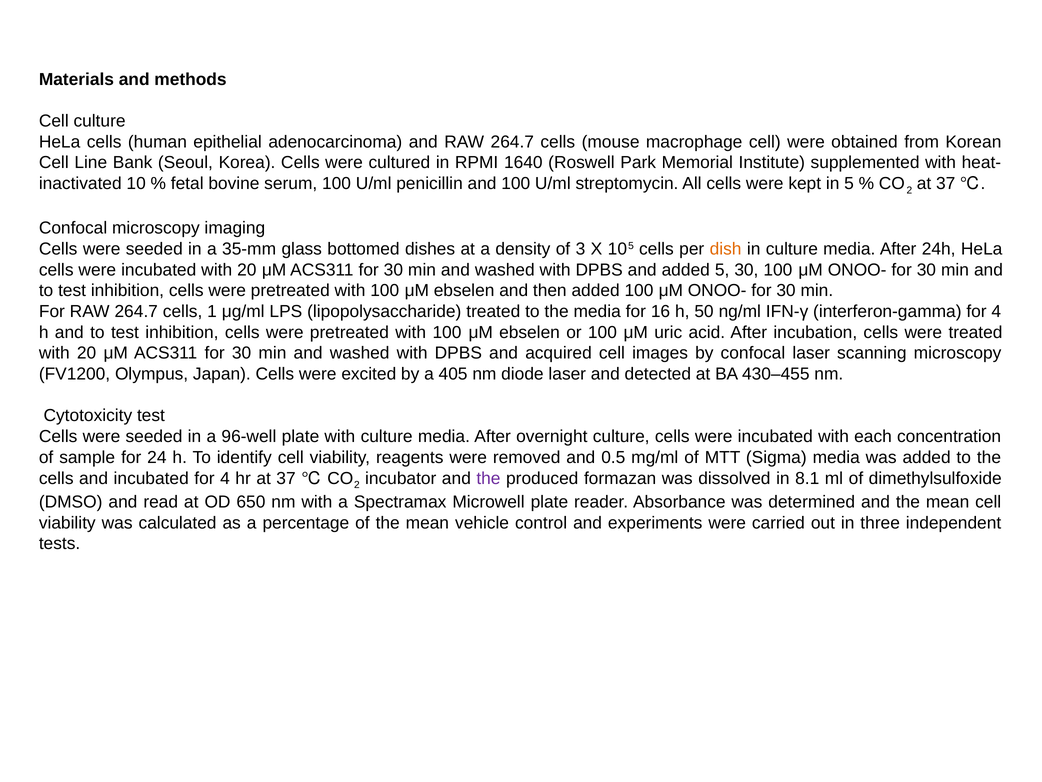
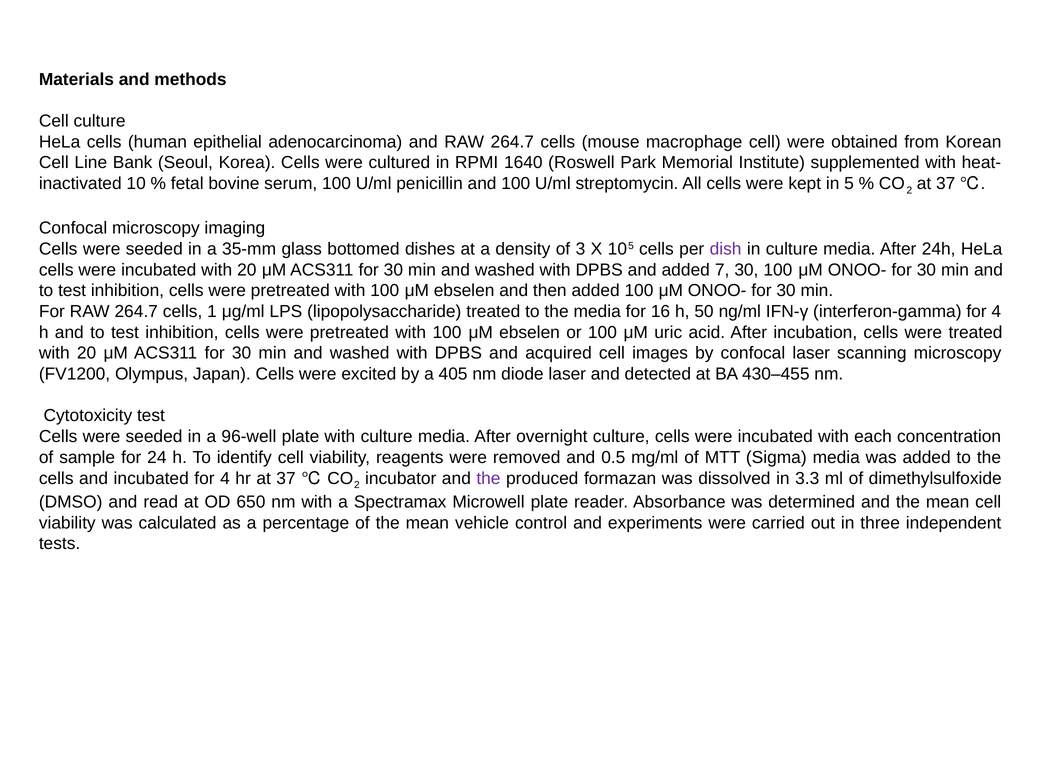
dish colour: orange -> purple (726, 249)
added 5: 5 -> 7 (722, 270)
8.1: 8.1 -> 3.3 (807, 478)
